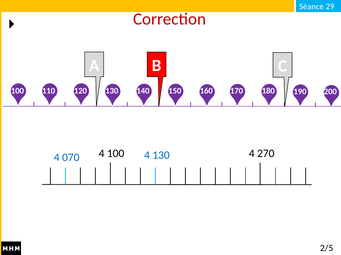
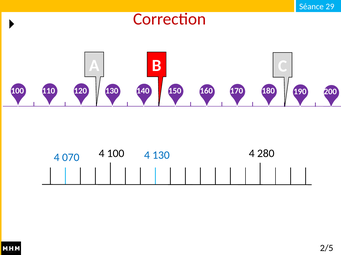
270: 270 -> 280 (266, 154)
